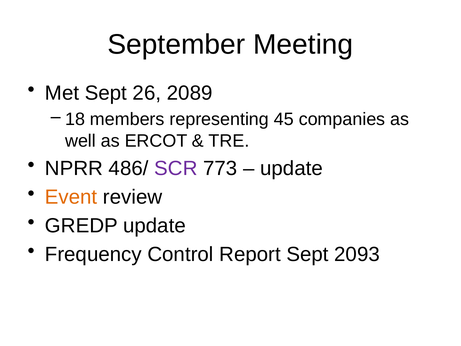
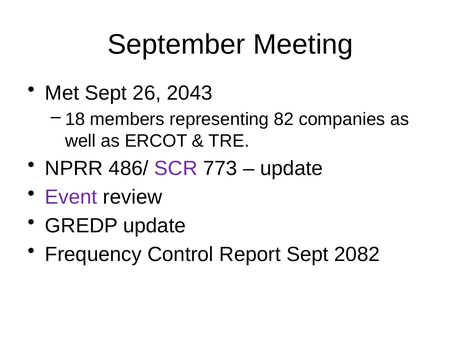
2089: 2089 -> 2043 (190, 93)
45: 45 -> 82 (284, 119)
Event colour: orange -> purple (71, 197)
2093: 2093 -> 2082 (357, 254)
